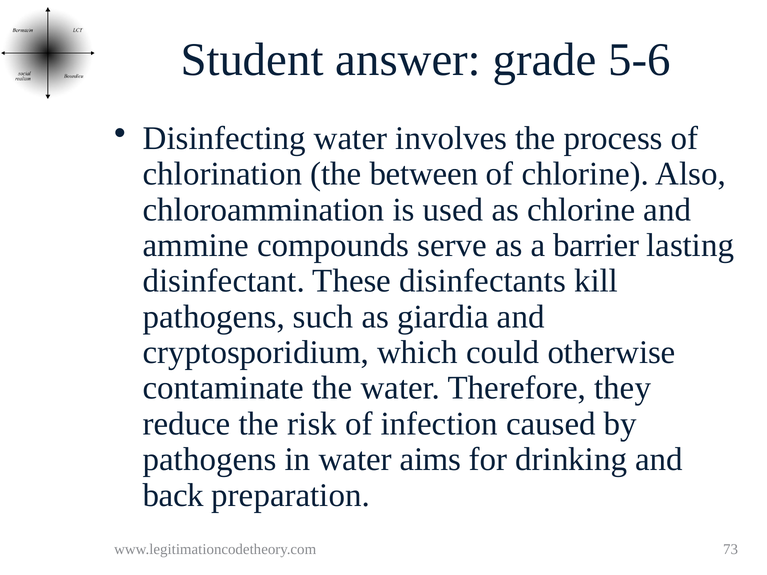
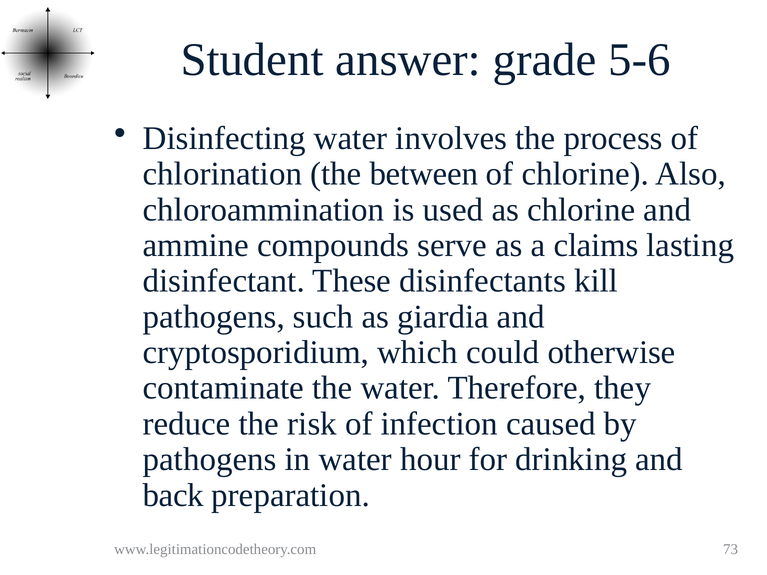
barrier: barrier -> claims (596, 246)
aims: aims -> hour (430, 460)
